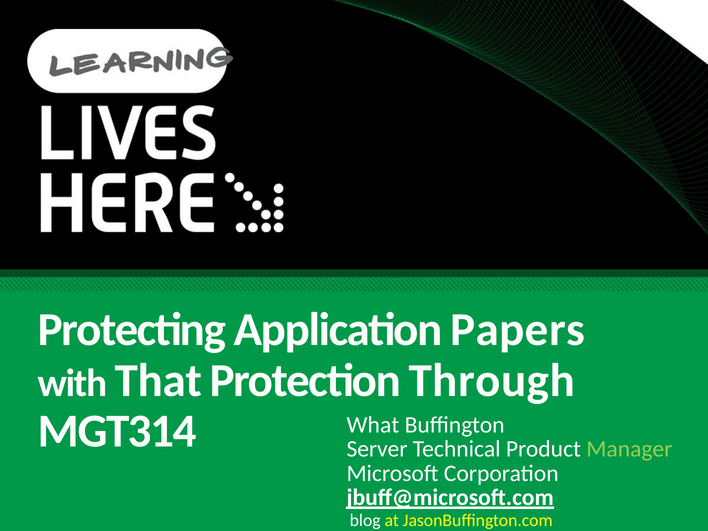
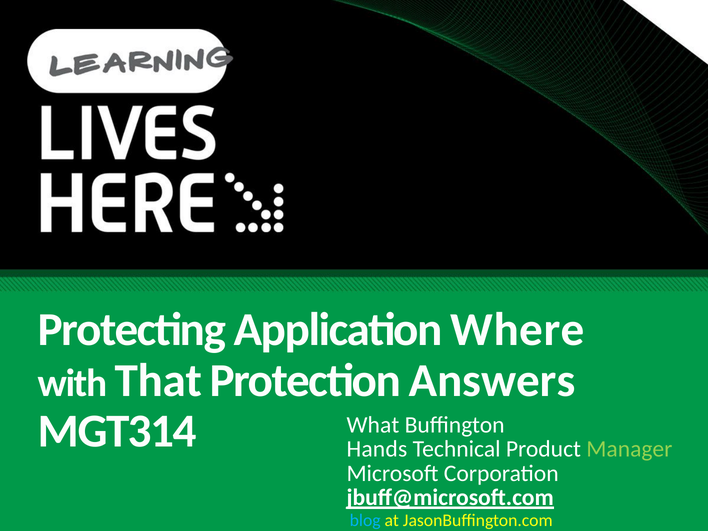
Papers: Papers -> Where (518, 329)
Through: Through -> Answers (492, 380)
Server: Server -> Hands (377, 449)
blog colour: white -> light blue (365, 521)
